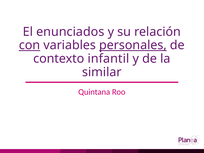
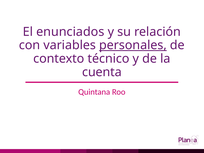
con underline: present -> none (30, 45)
infantil: infantil -> técnico (109, 59)
similar: similar -> cuenta (102, 72)
